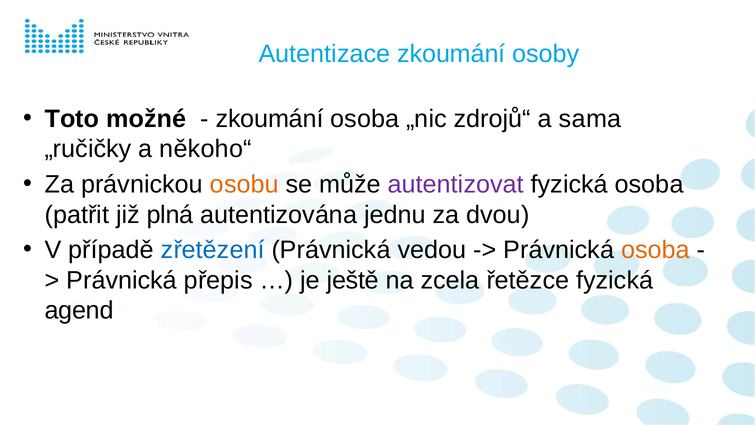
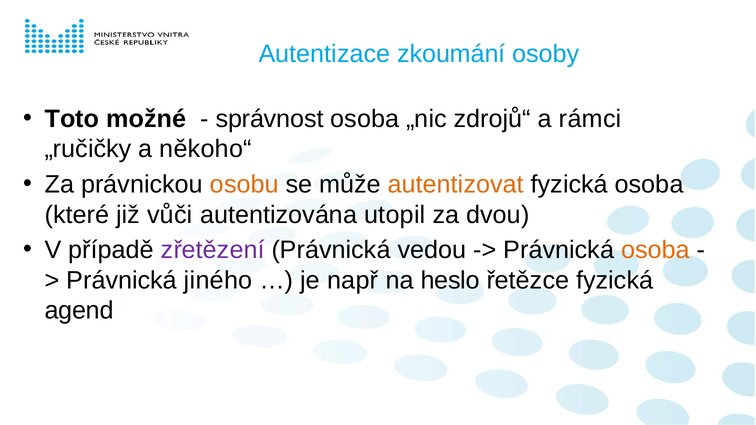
zkoumání: zkoumání -> správnost (270, 119)
sama: sama -> rámci (590, 119)
autentizovat colour: purple -> orange (456, 185)
patřit: patřit -> které (77, 215)
plná: plná -> vůči (170, 215)
jednu: jednu -> utopil (395, 215)
zřetězení colour: blue -> purple (213, 250)
přepis: přepis -> jiného (218, 280)
ještě: ještě -> např (353, 280)
zcela: zcela -> heslo (450, 280)
